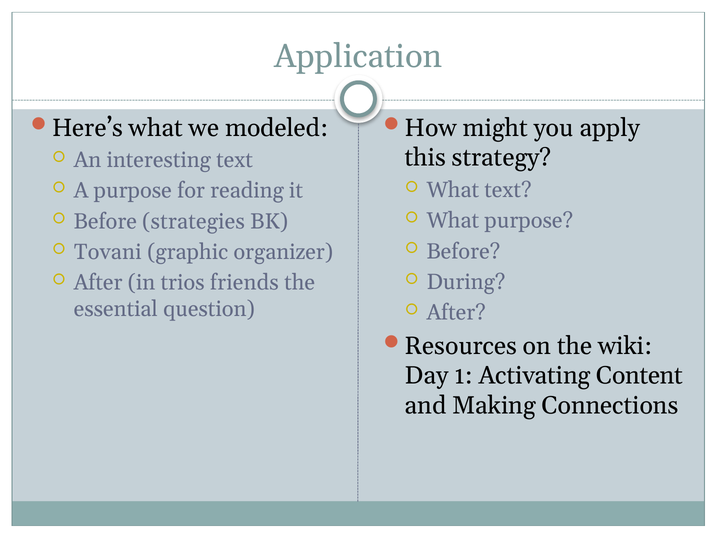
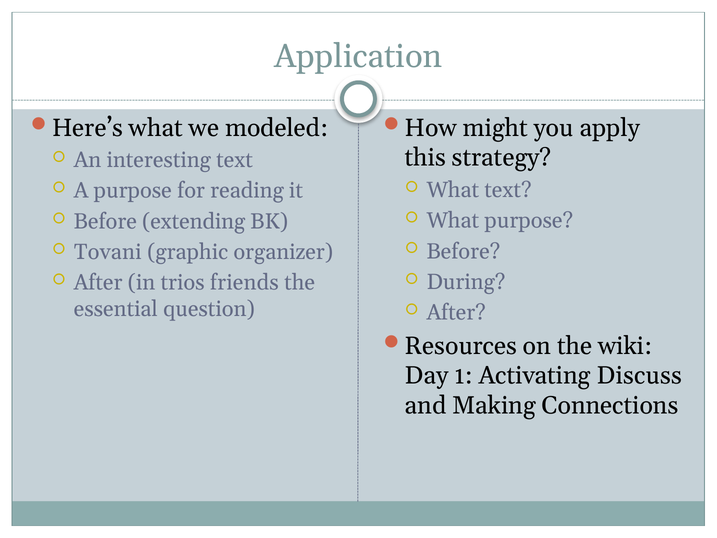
strategies: strategies -> extending (194, 221)
Content: Content -> Discuss (639, 376)
